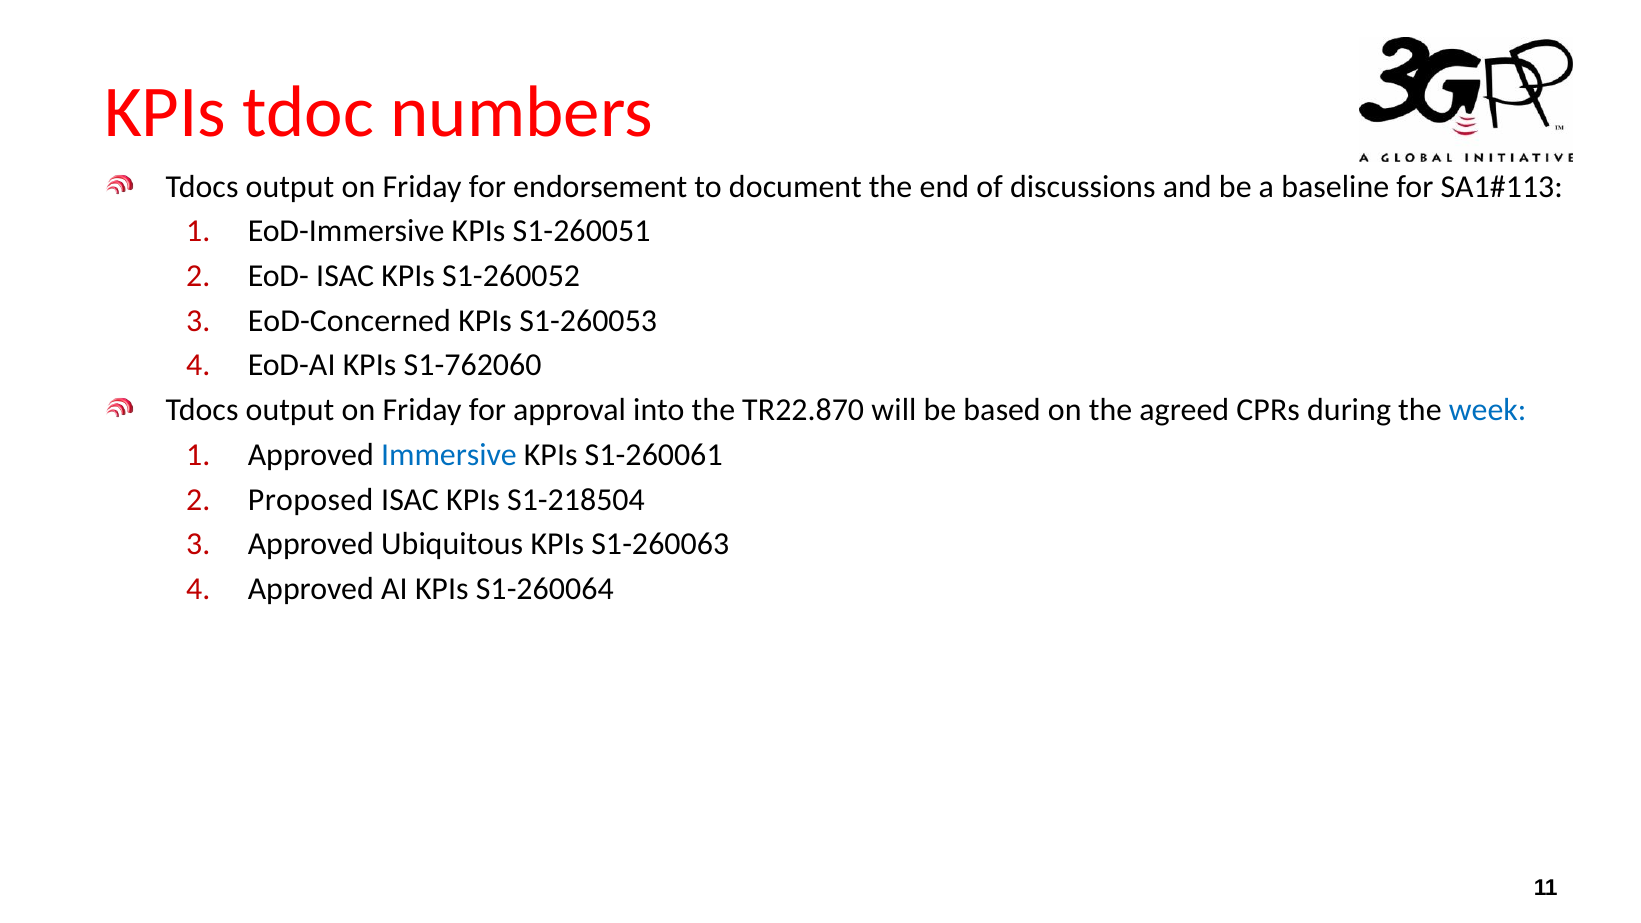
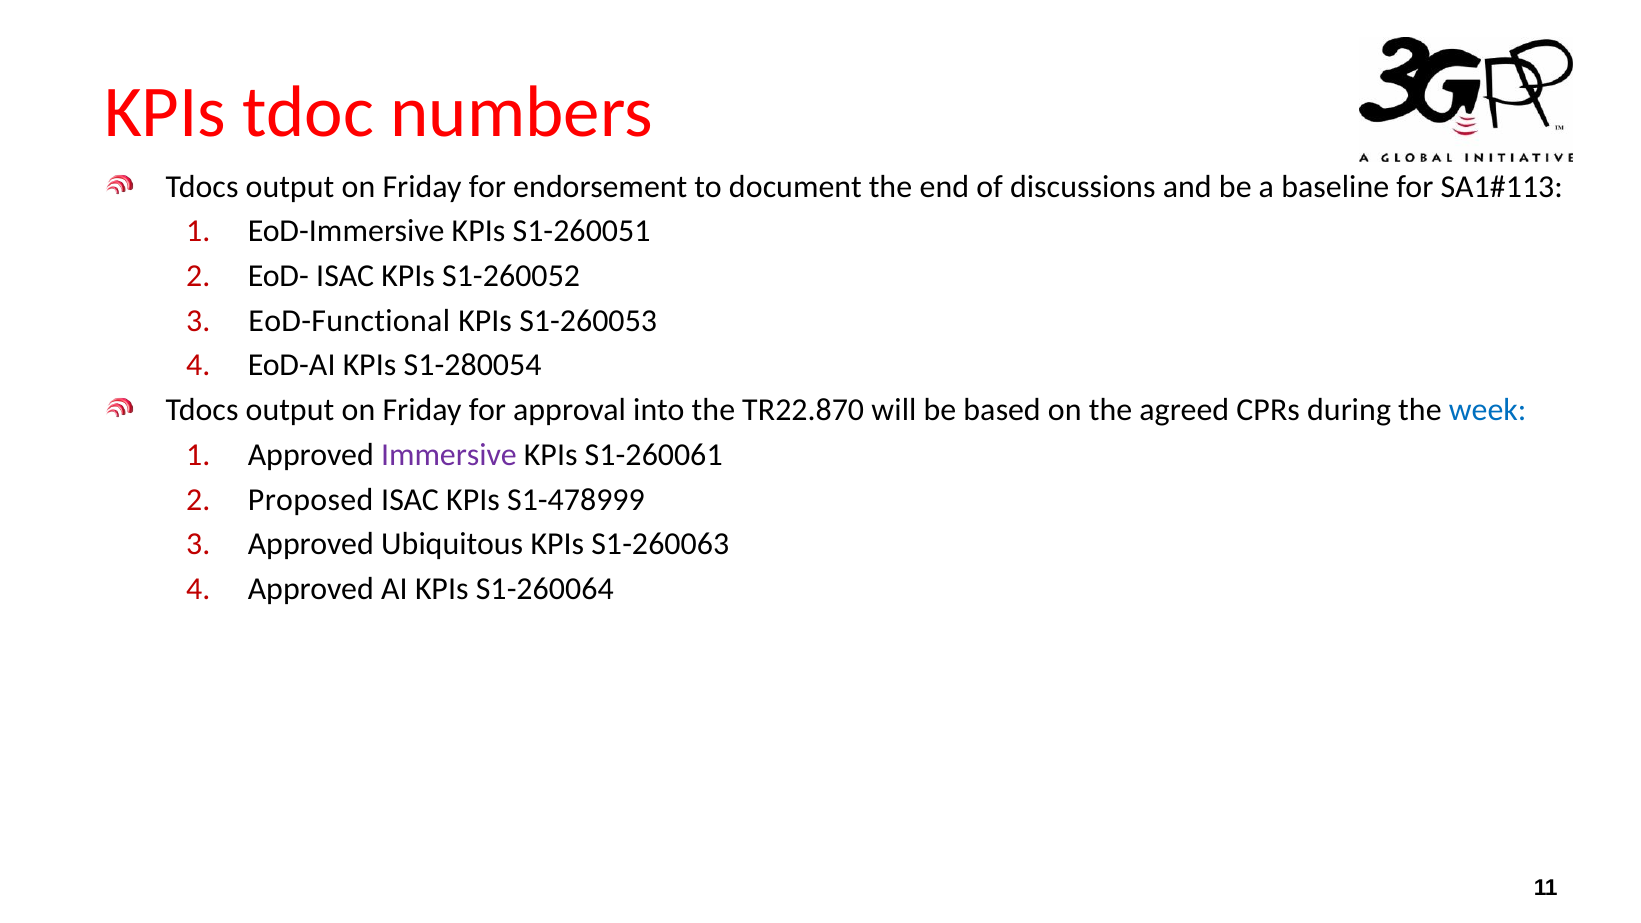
EoD-Concerned: EoD-Concerned -> EoD-Functional (349, 321)
S1-762060: S1-762060 -> S1-280054 (473, 365)
Immersive colour: blue -> purple (449, 455)
S1-218504: S1-218504 -> S1-478999 (576, 500)
